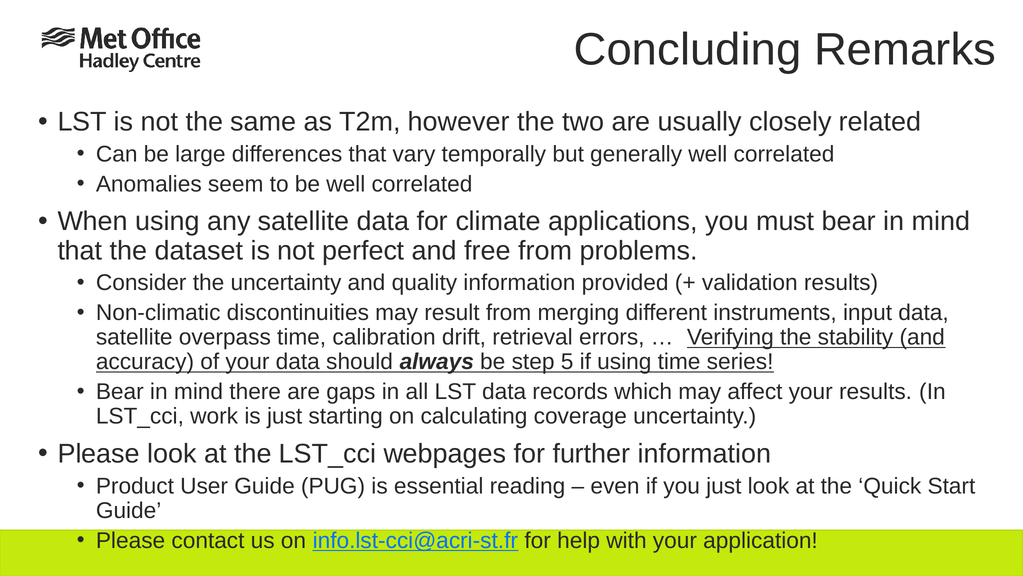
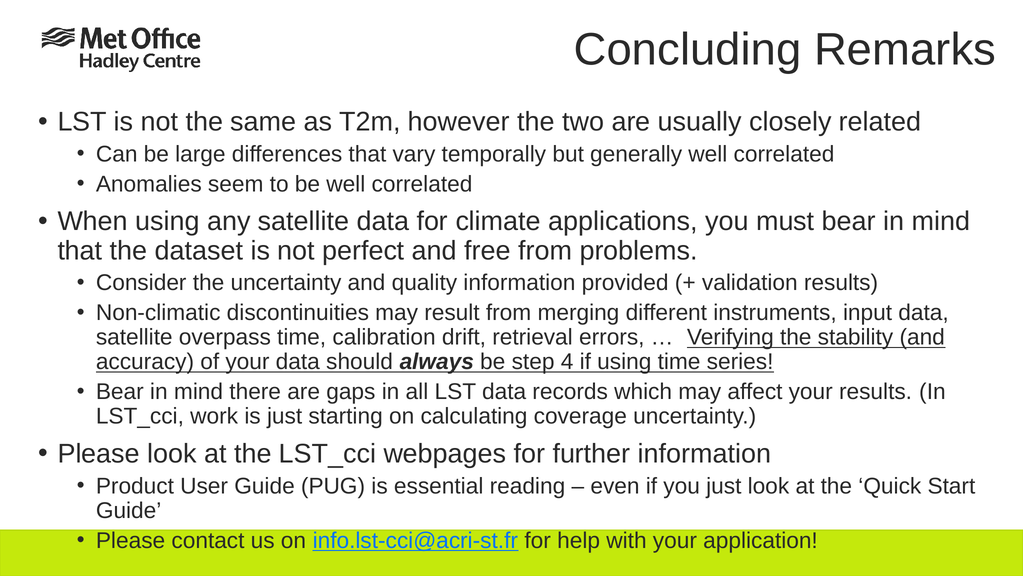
5: 5 -> 4 (567, 362)
